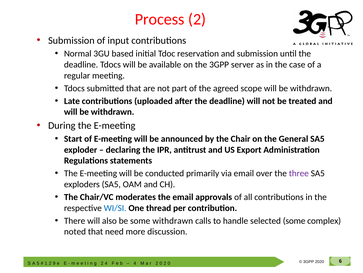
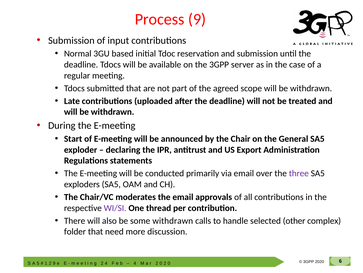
Process 2: 2 -> 9 (197, 19)
WI/SI colour: blue -> purple (115, 207)
selected some: some -> other (294, 220)
noted: noted -> folder (75, 231)
